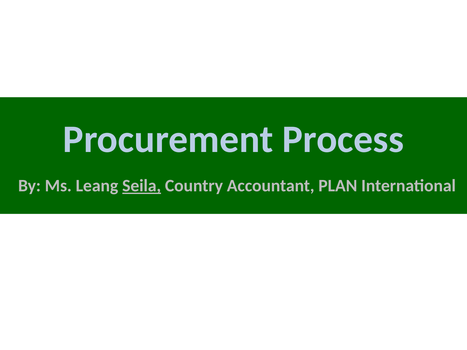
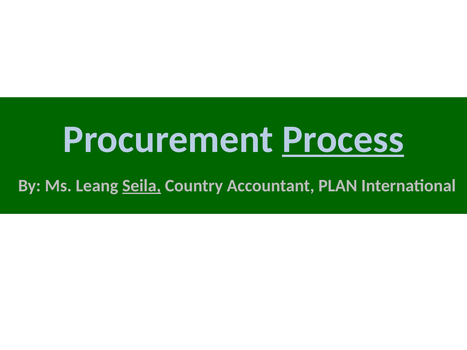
Process underline: none -> present (343, 139)
